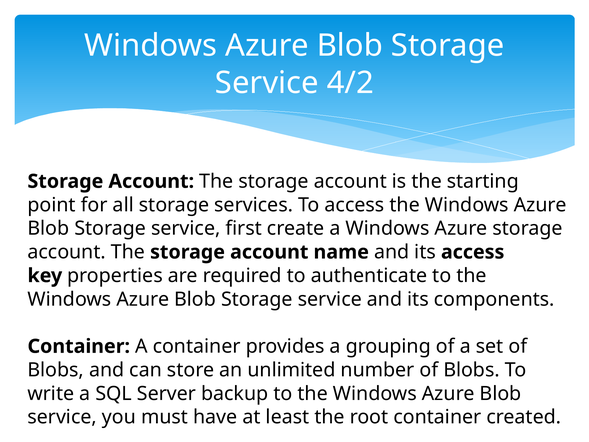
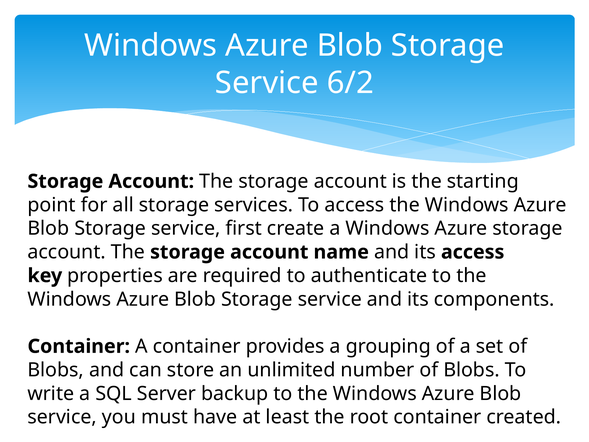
4/2: 4/2 -> 6/2 (350, 83)
